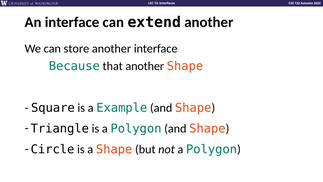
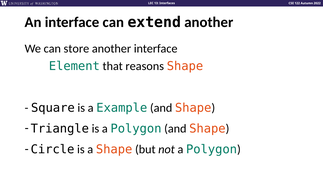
Because: Because -> Element (74, 66)
that another: another -> reasons (145, 66)
